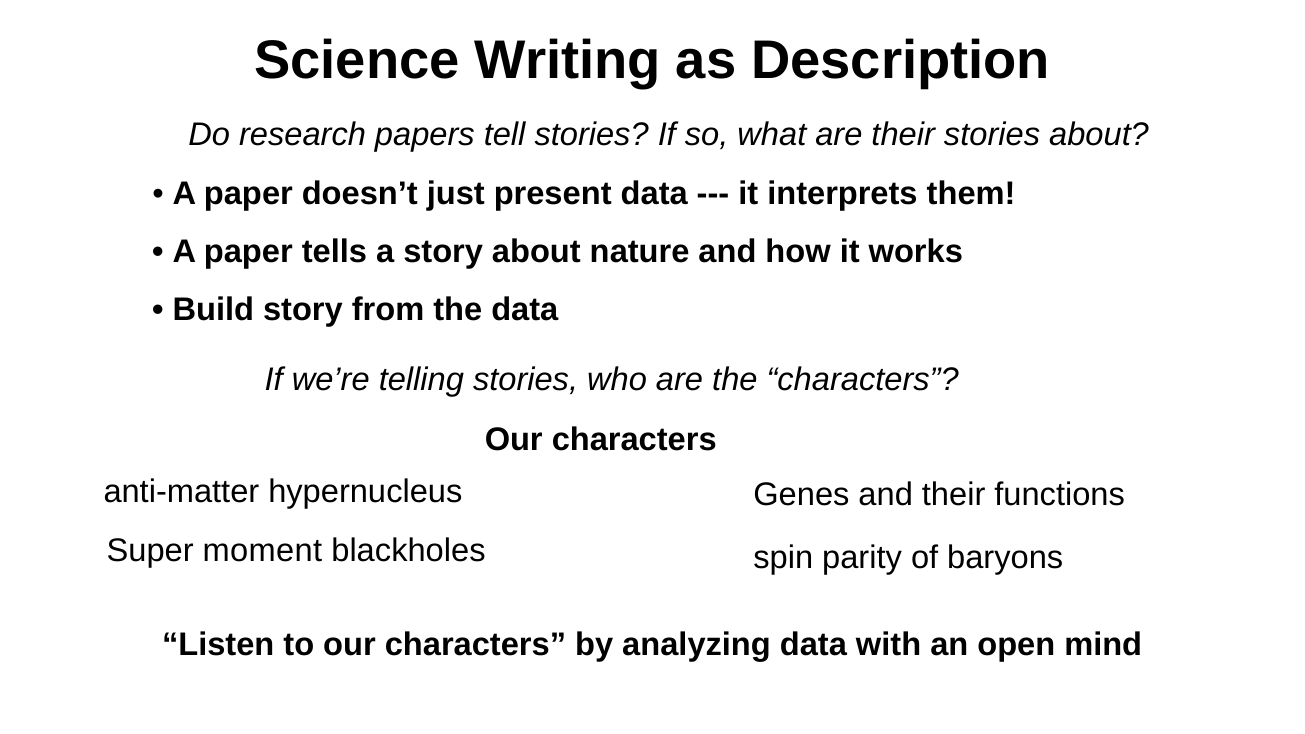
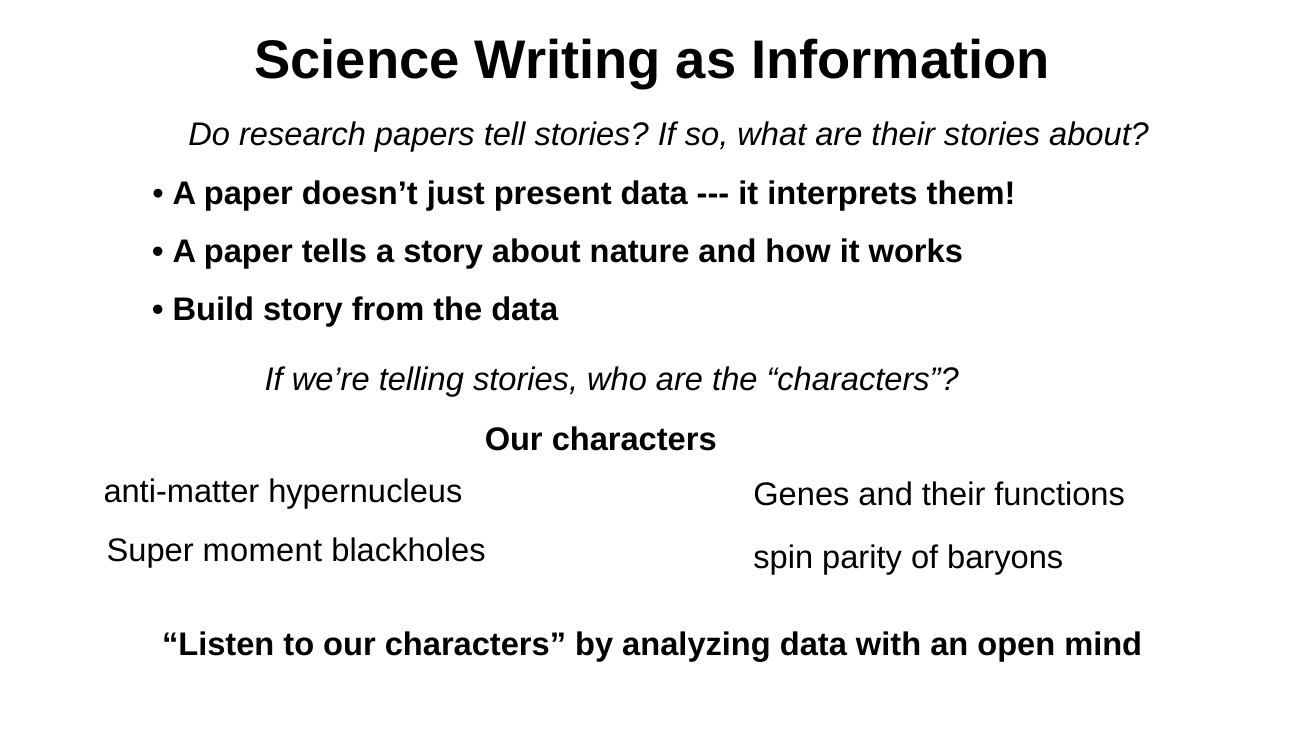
Description: Description -> Information (901, 61)
